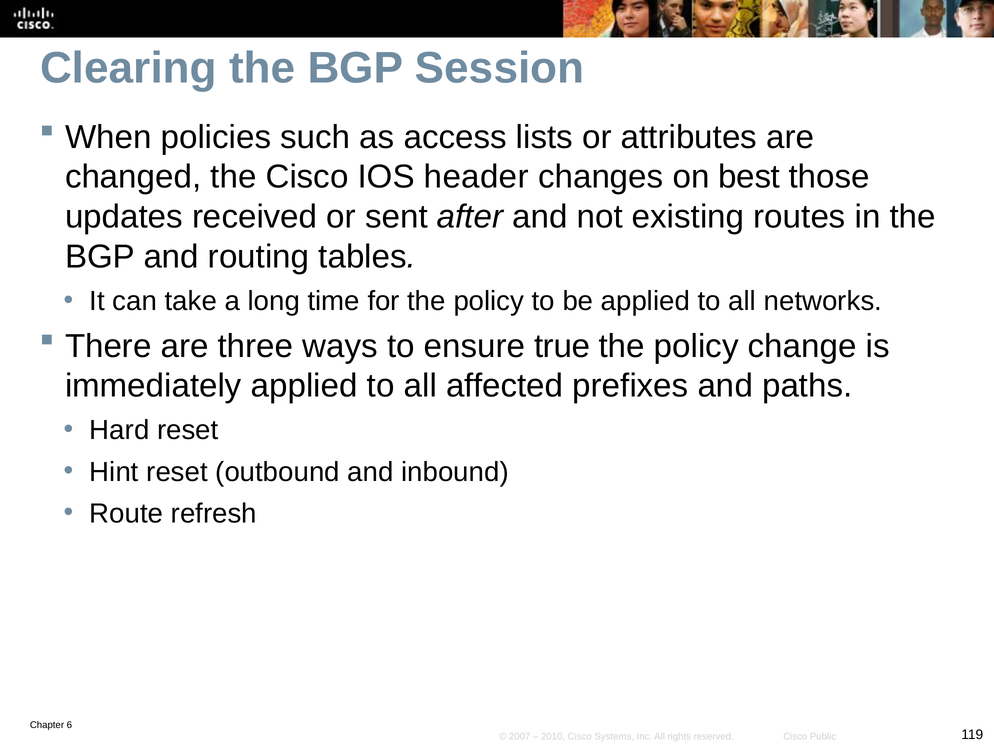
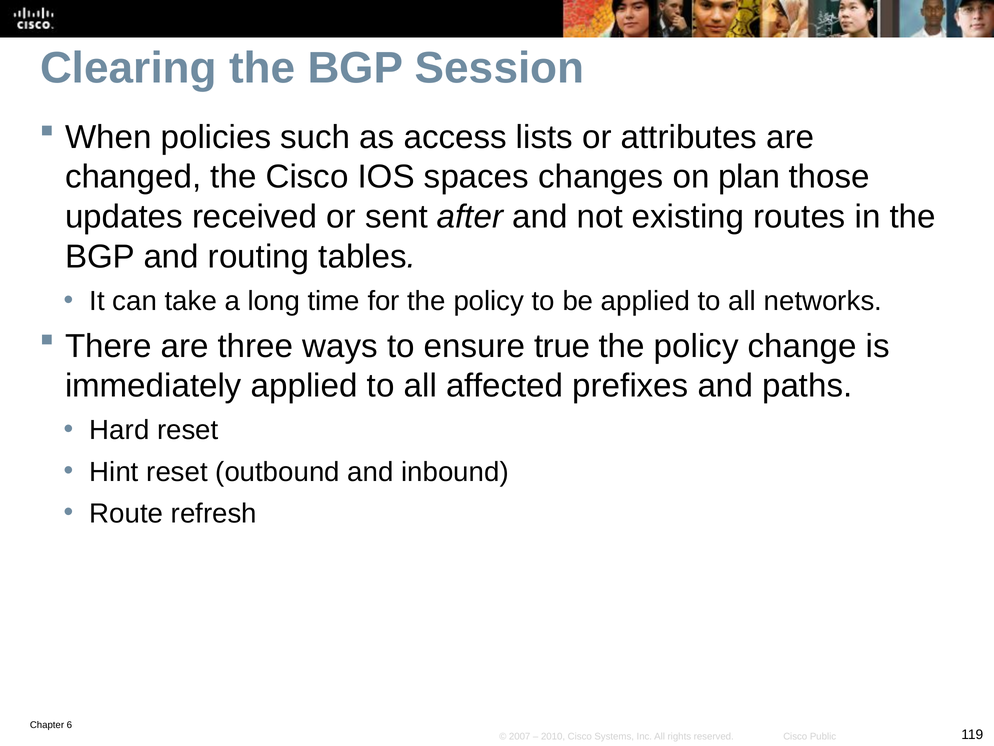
header: header -> spaces (476, 177)
best: best -> plan (749, 177)
